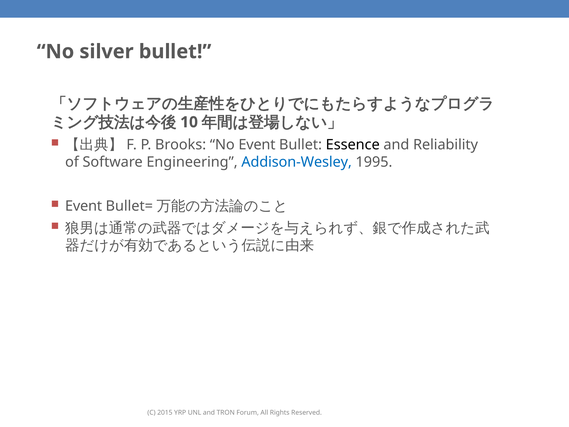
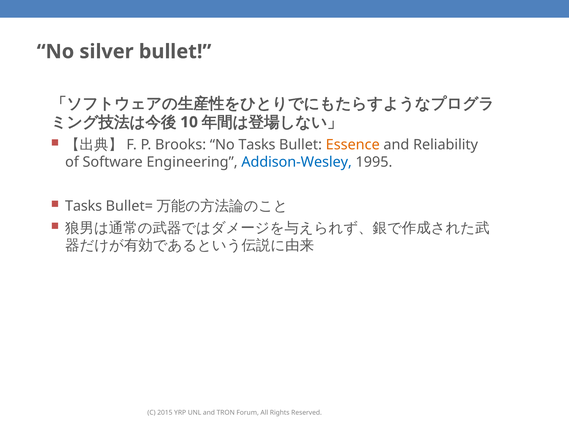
No Event: Event -> Tasks (257, 145)
Essence colour: black -> orange (353, 145)
Event: Event -> Tasks (84, 206)
